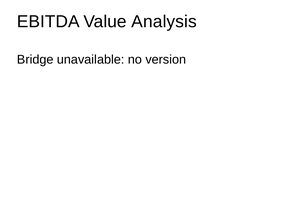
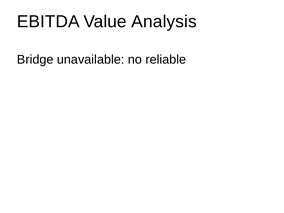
version: version -> reliable (166, 60)
